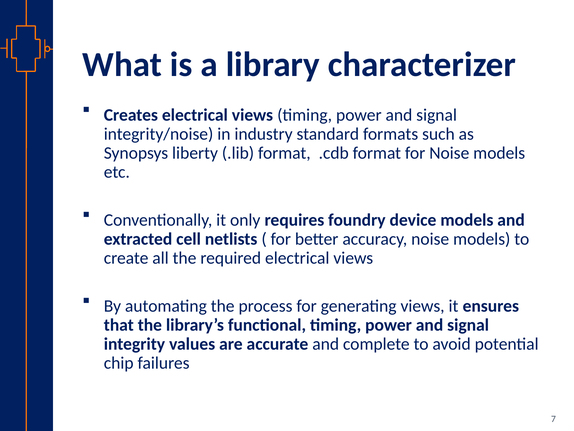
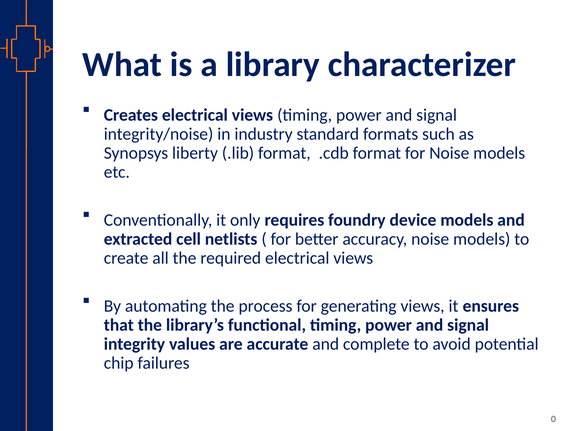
7: 7 -> 0 (553, 419)
